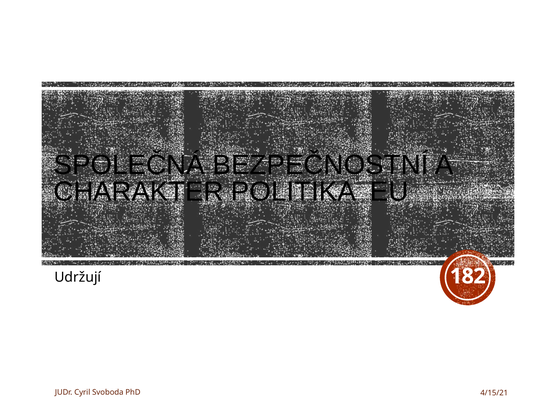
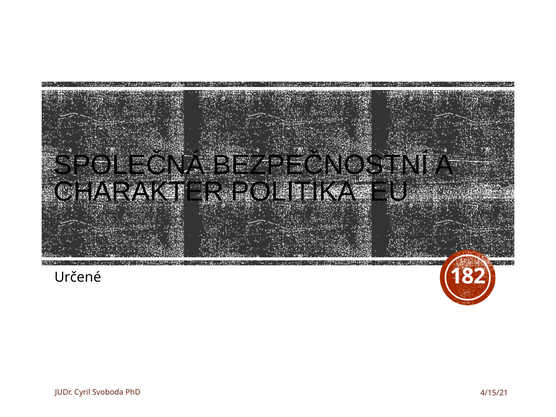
Udržují: Udržují -> Určené (78, 277)
